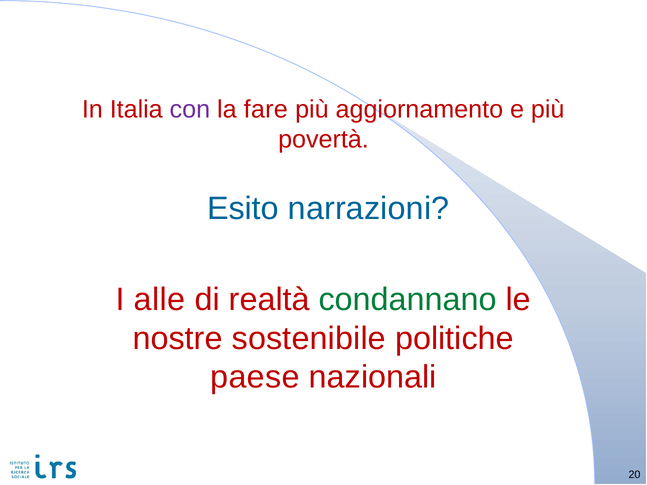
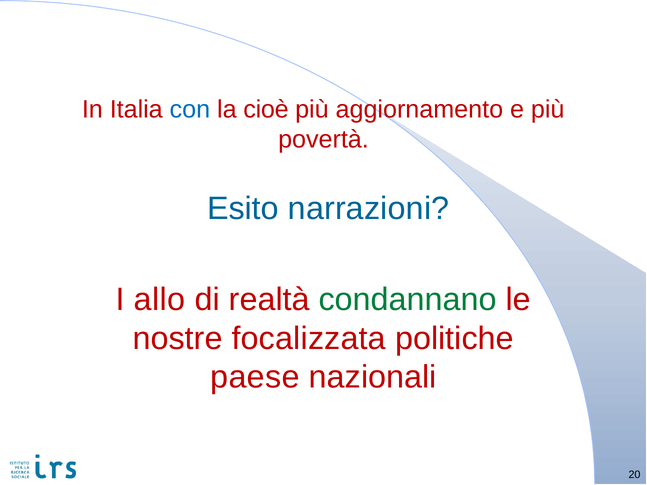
con colour: purple -> blue (190, 109)
fare: fare -> cioè (266, 109)
alle: alle -> allo (160, 300)
sostenibile: sostenibile -> focalizzata (309, 339)
